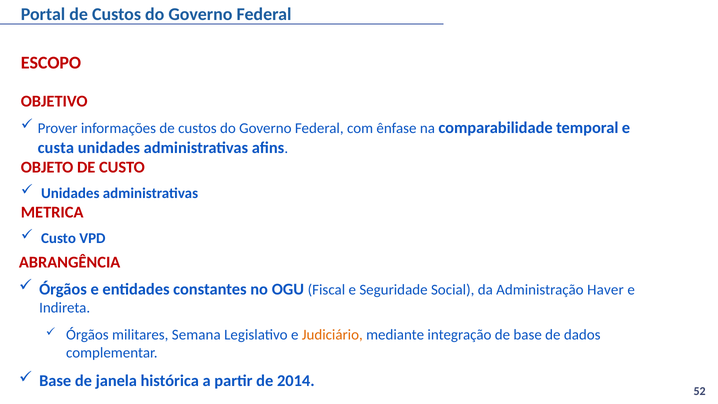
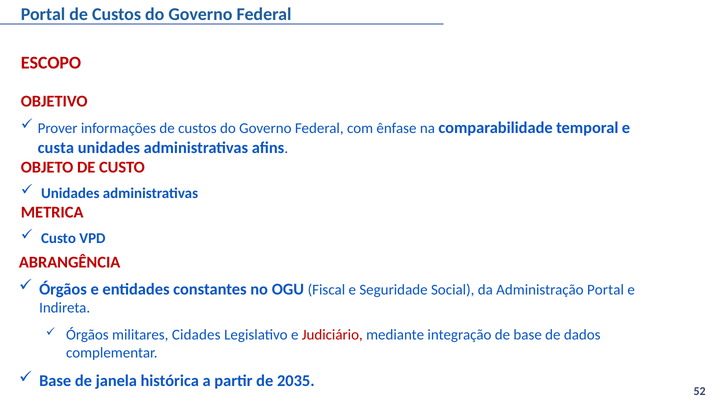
Administração Haver: Haver -> Portal (605, 290)
Semana: Semana -> Cidades (196, 335)
Judiciário colour: orange -> red (332, 335)
2014: 2014 -> 2035 (296, 381)
